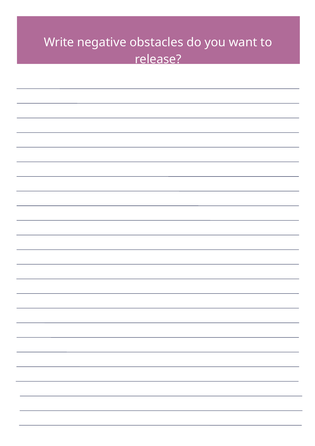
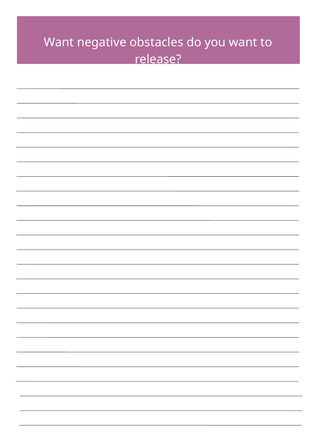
Write: Write -> Want (59, 42)
